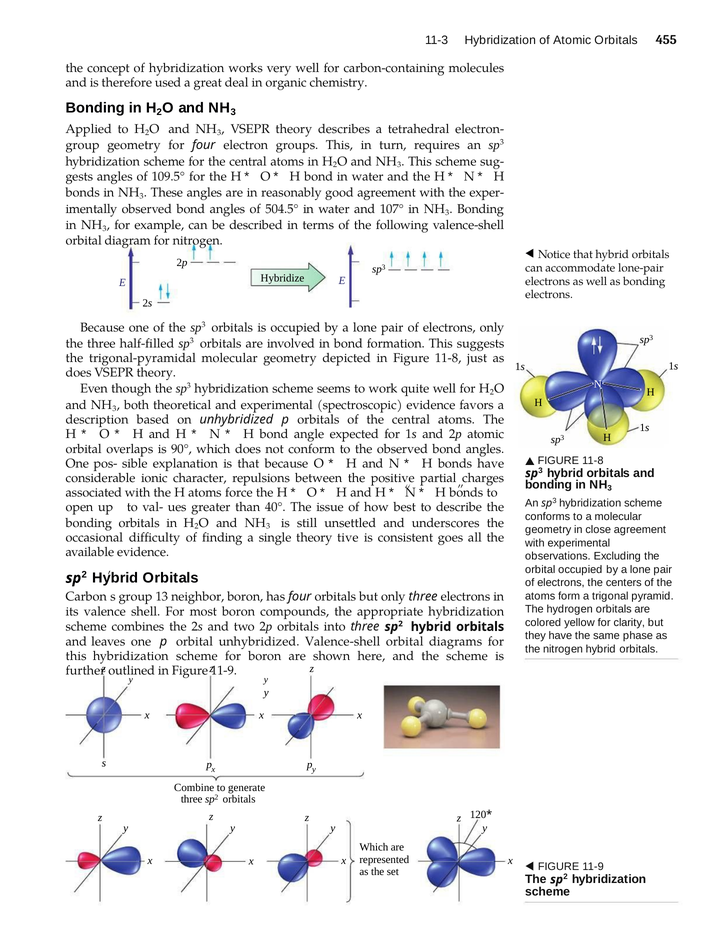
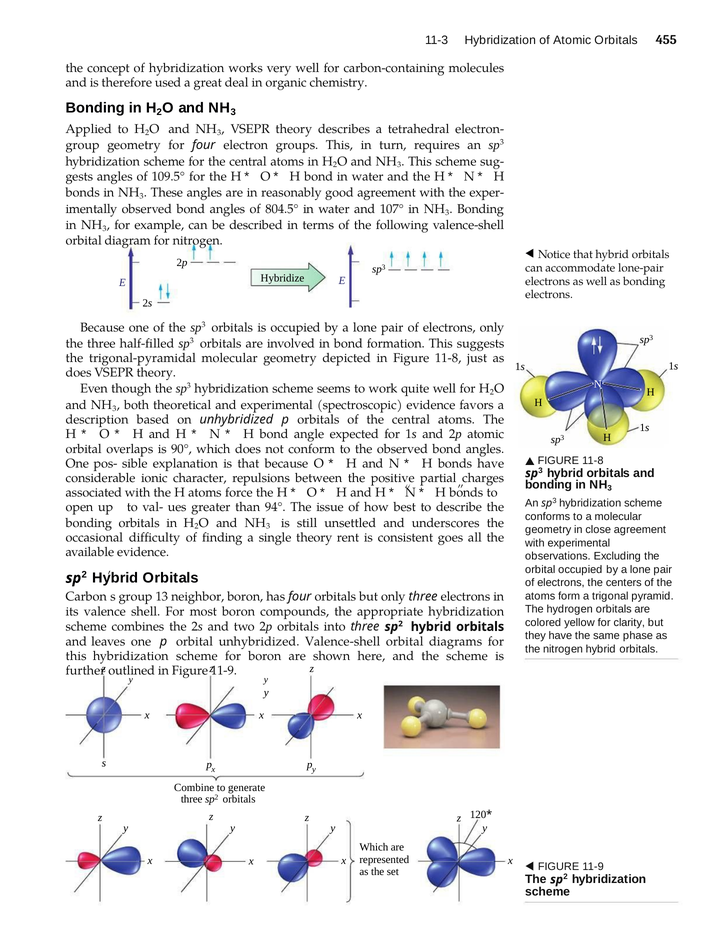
504.5°: 504.5° -> 804.5° (282, 209)
40°: 40° -> 94° (275, 507)
tive: tive -> rent (348, 538)
